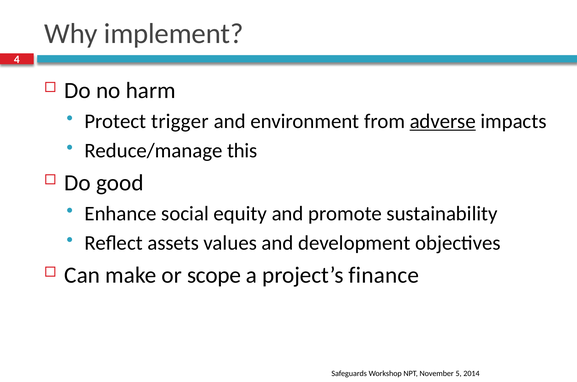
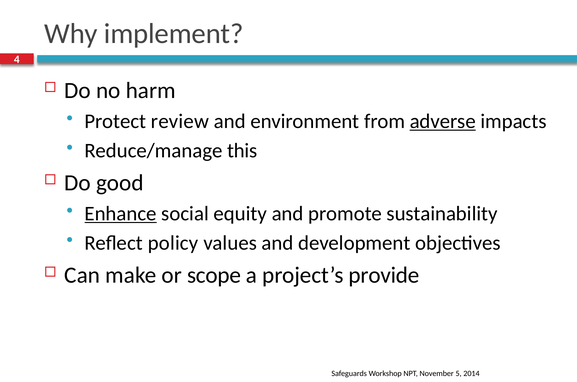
trigger: trigger -> review (180, 121)
Enhance underline: none -> present (121, 214)
assets: assets -> policy (173, 243)
finance: finance -> provide (384, 276)
